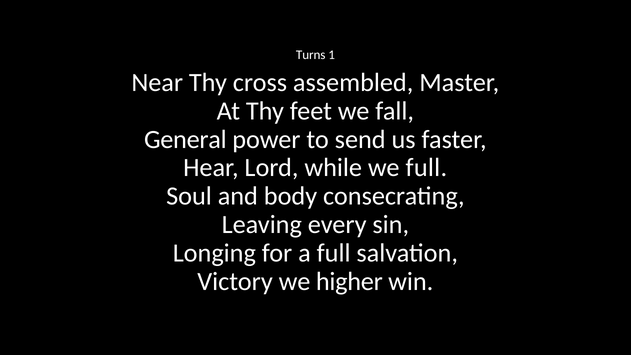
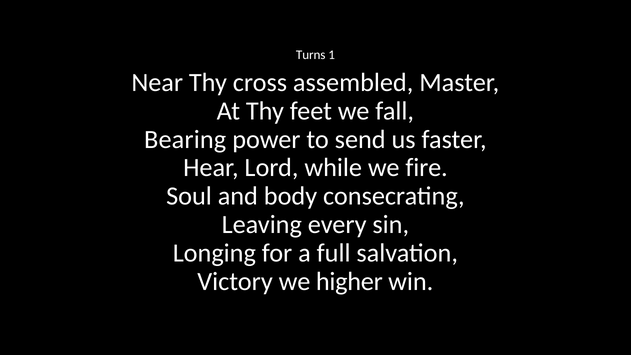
General: General -> Bearing (185, 139)
we full: full -> fire (427, 168)
